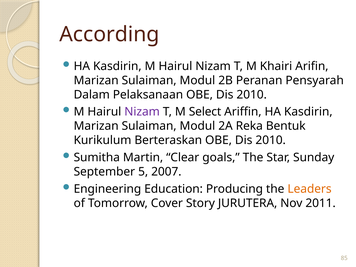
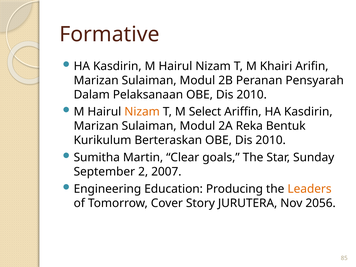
According: According -> Formative (109, 34)
Nizam colour: purple -> orange (142, 112)
5: 5 -> 2 (143, 172)
2011: 2011 -> 2056 (321, 203)
